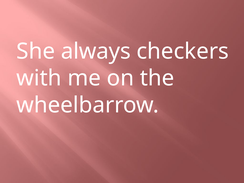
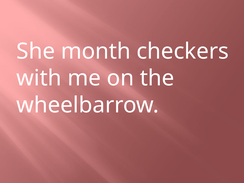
always: always -> month (96, 51)
